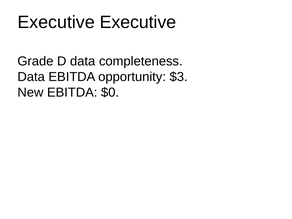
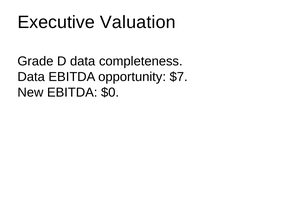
Executive Executive: Executive -> Valuation (138, 22)
$3: $3 -> $7 (179, 77)
